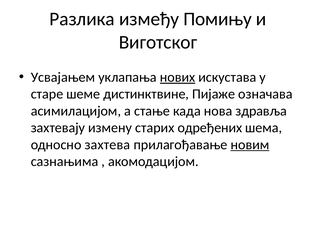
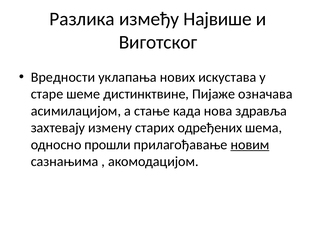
Помињу: Помињу -> Највише (218, 19)
Усвајањем: Усвајањем -> Вредности (63, 77)
нових underline: present -> none (178, 77)
захтева: захтева -> прошли (108, 145)
